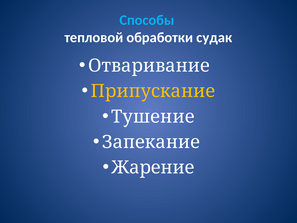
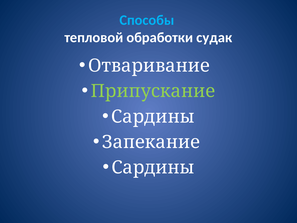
Припускание colour: yellow -> light green (153, 91)
Тушение: Тушение -> Сардины (153, 117)
Жарение: Жарение -> Сардины (153, 167)
